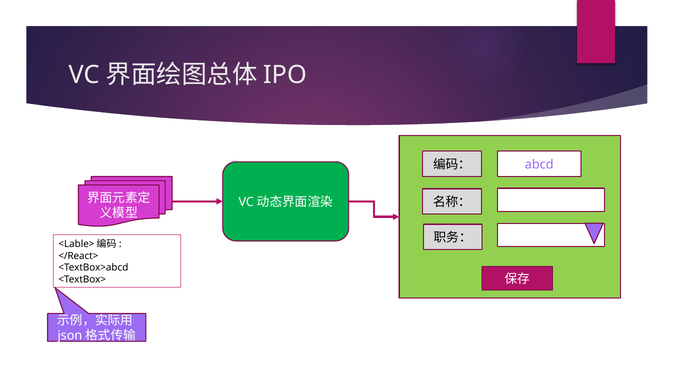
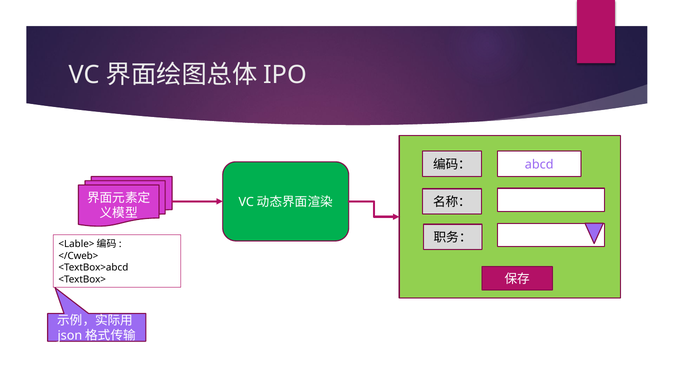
</React>: </React> -> </Cweb> (78, 256)
